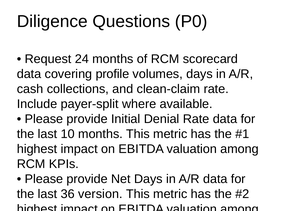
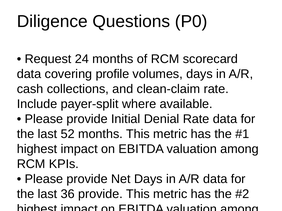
10: 10 -> 52 (68, 134)
36 version: version -> provide (100, 195)
